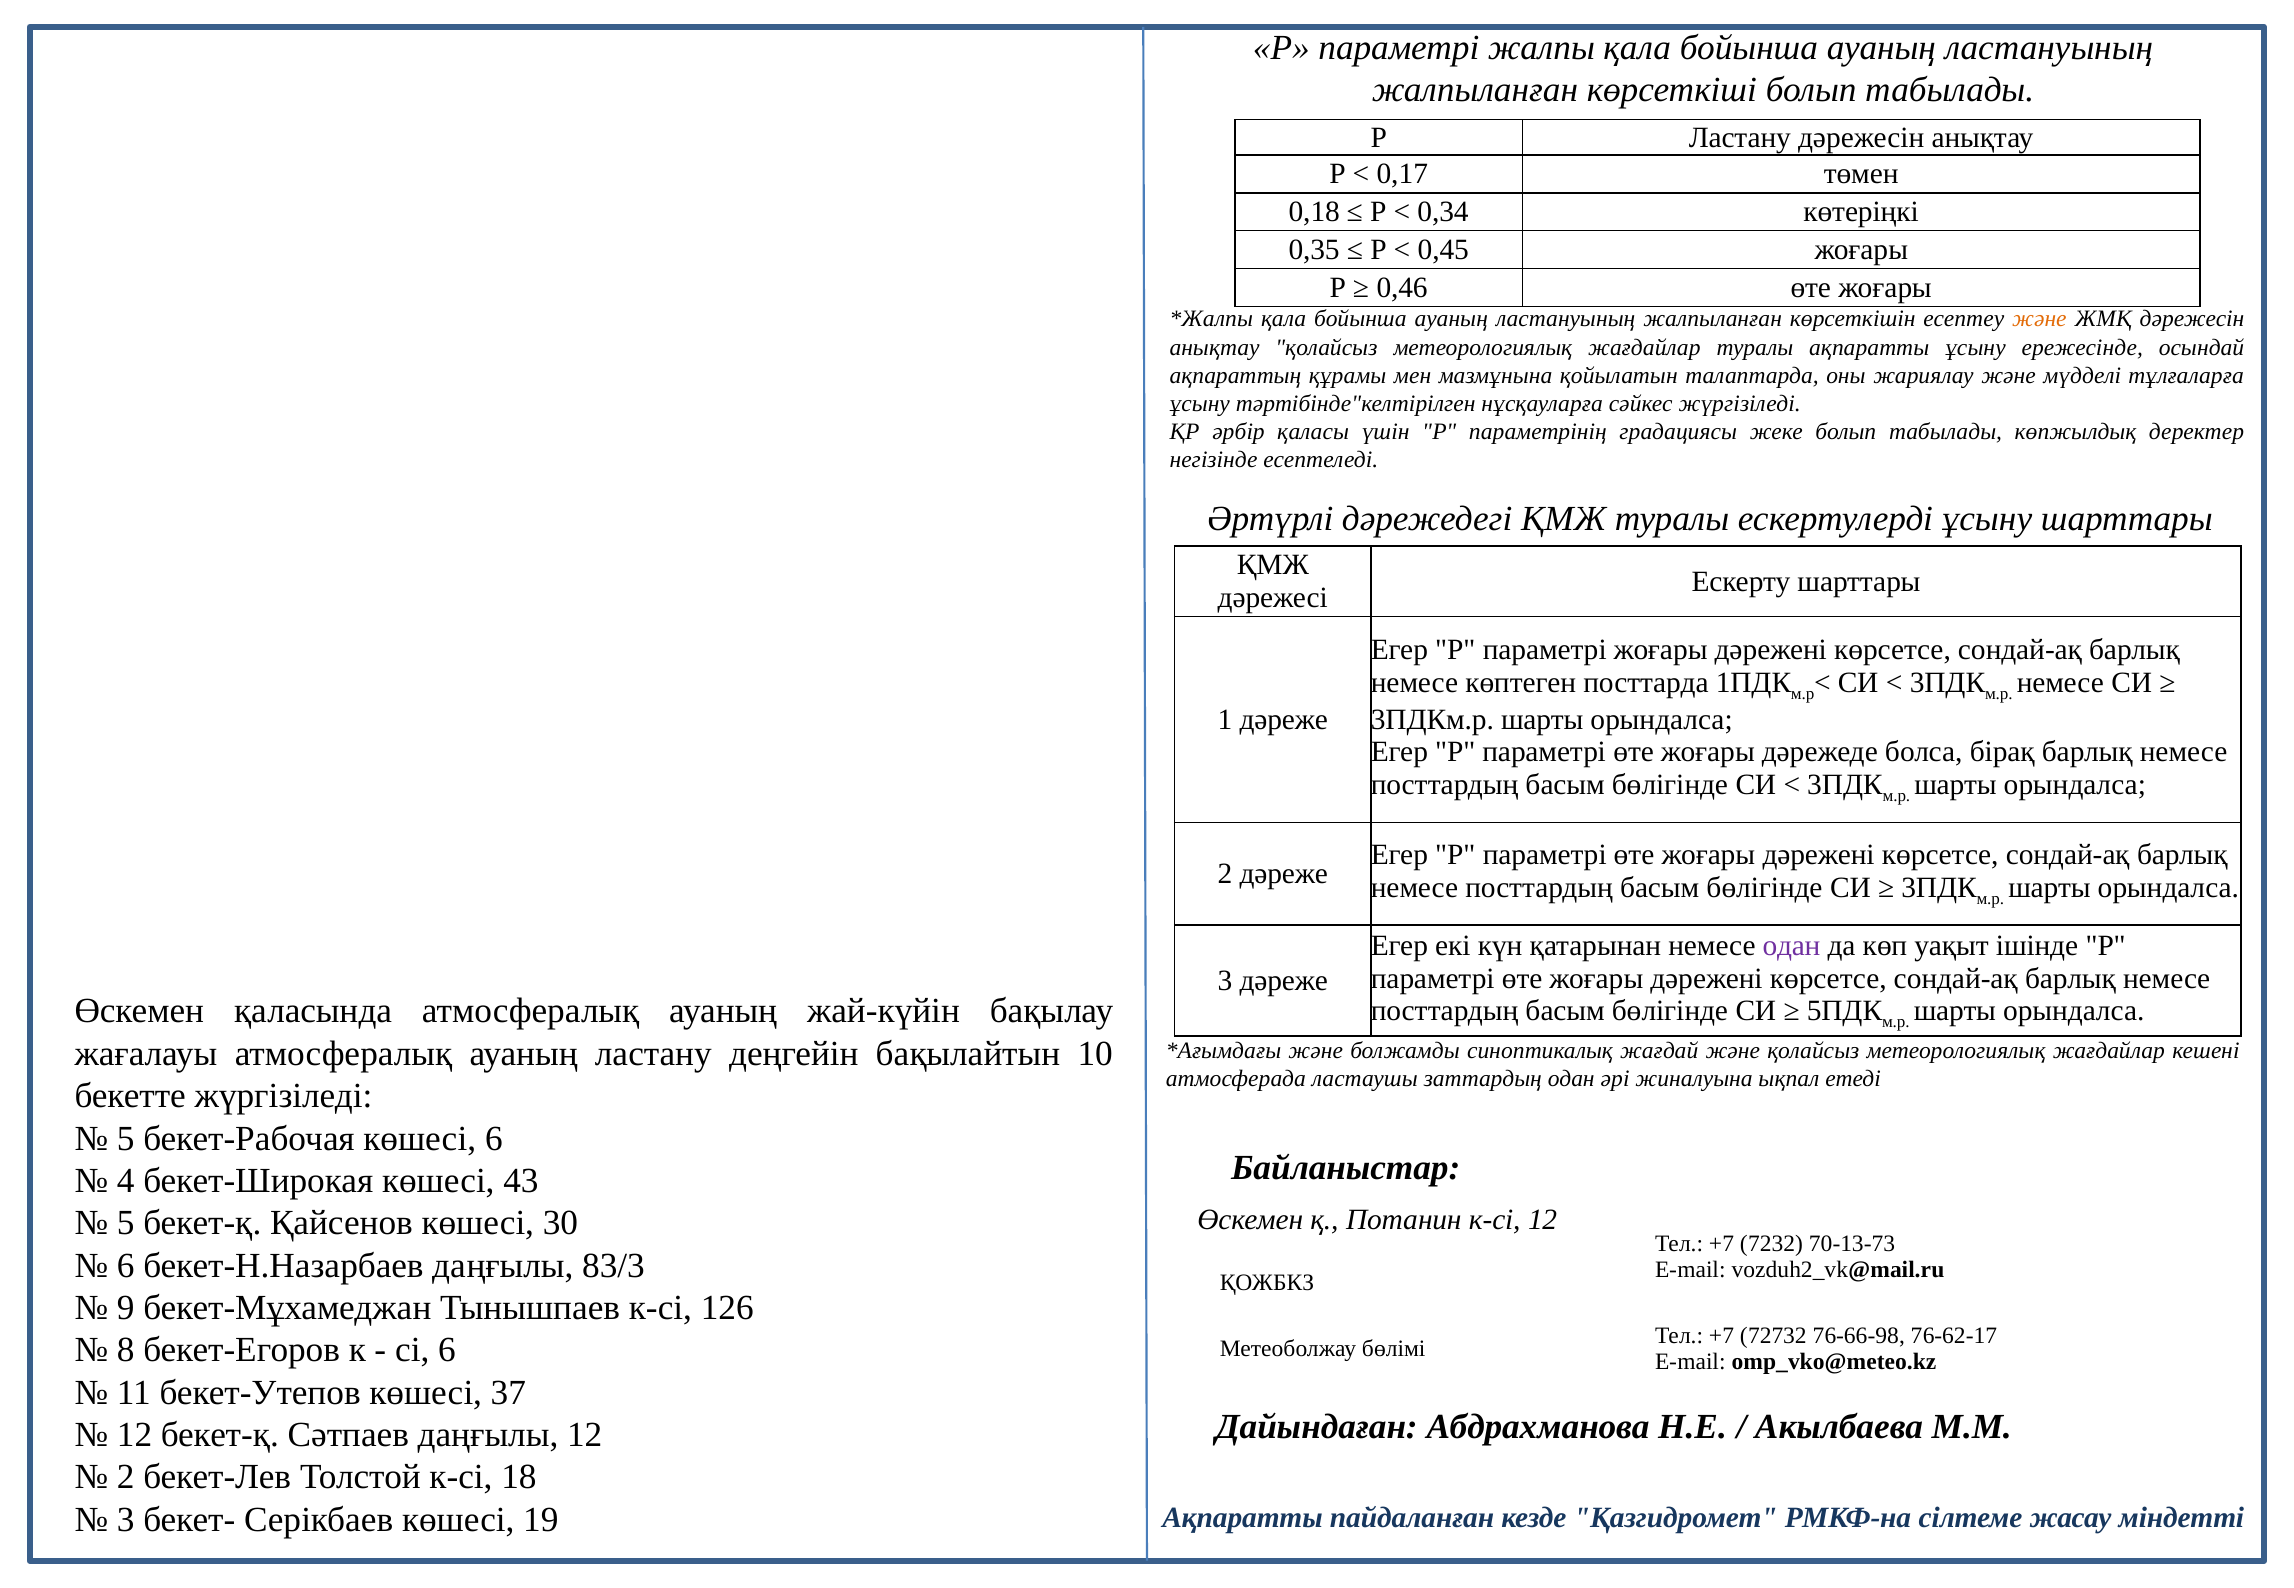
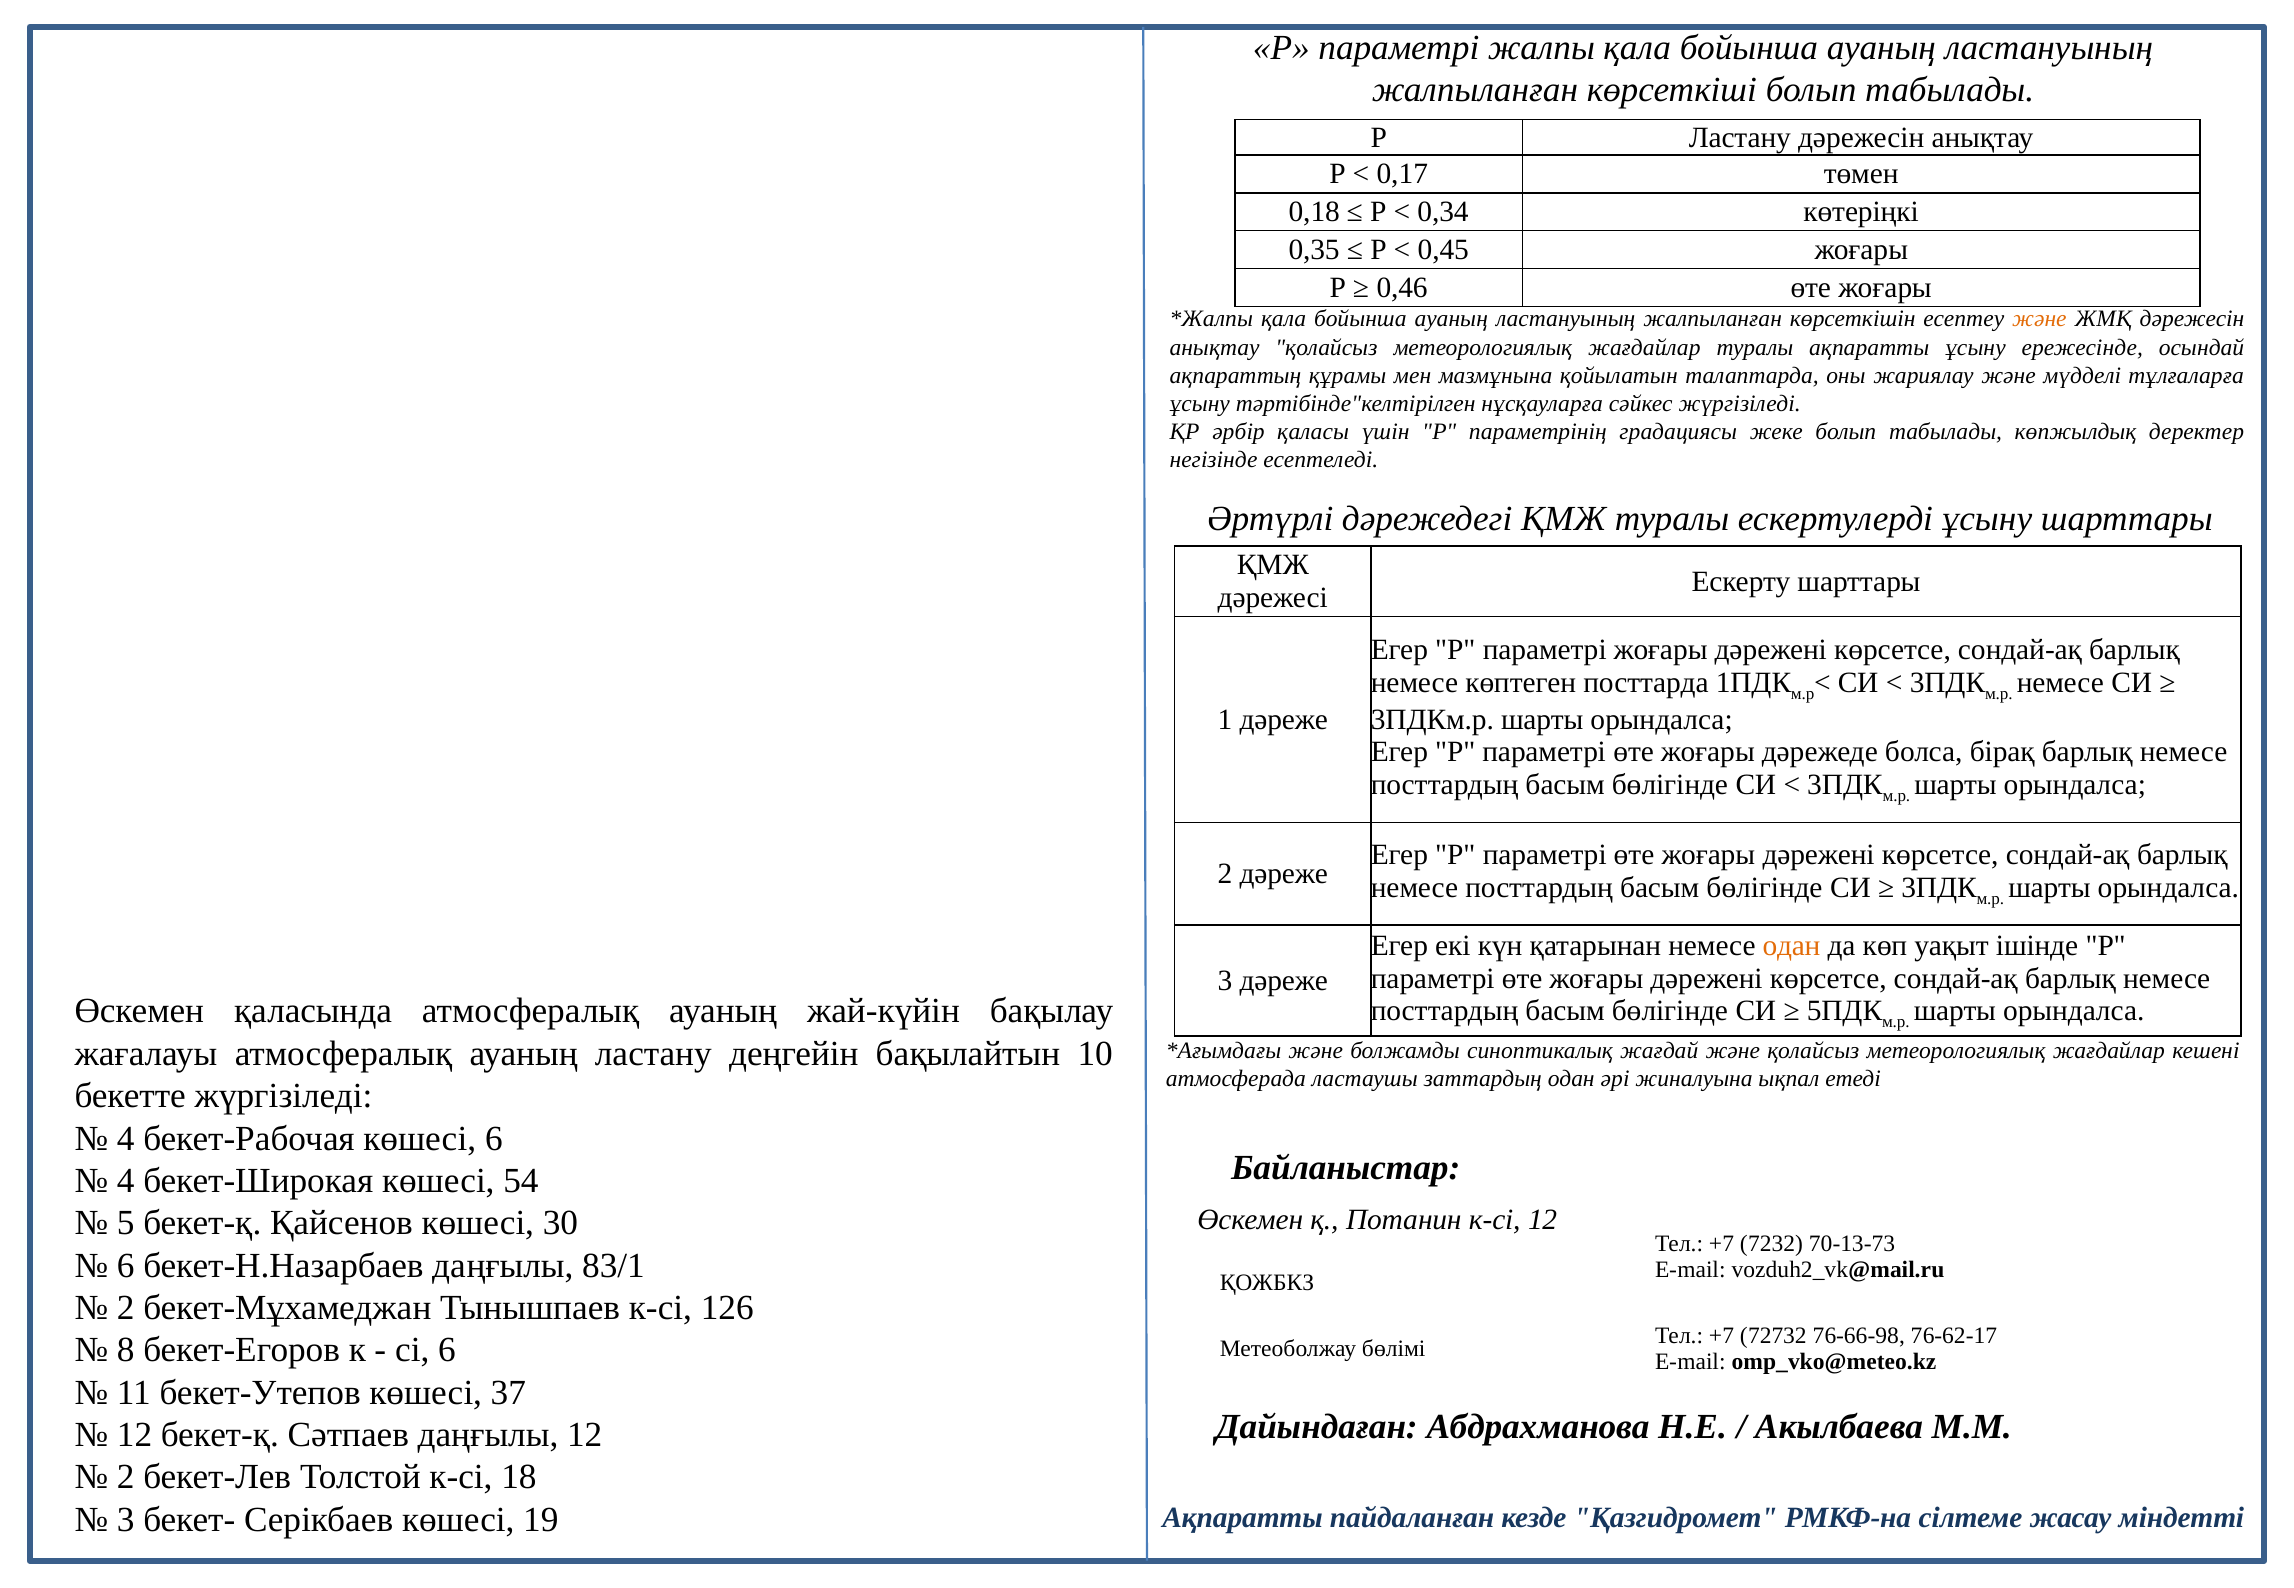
одан colour: purple -> orange (1792, 946)
5: 5 -> 4 (126, 1138)
43: 43 -> 54 (521, 1181)
83/3: 83/3 -> 83/1 (614, 1266)
9: 9 -> 2 (126, 1308)
